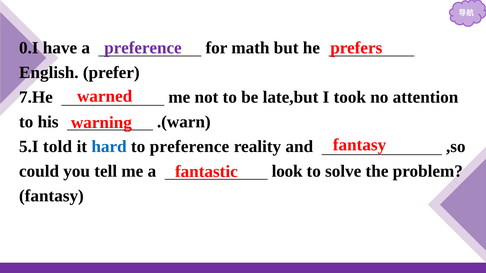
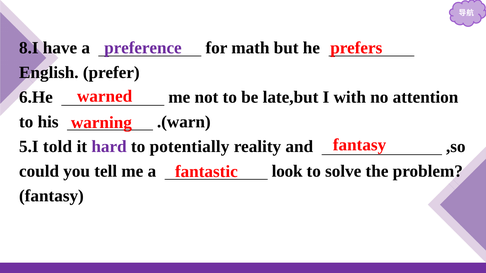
0.I: 0.I -> 8.I (29, 48)
7.He: 7.He -> 6.He (36, 97)
took: took -> with (350, 97)
hard colour: blue -> purple (109, 147)
to preference: preference -> potentially (189, 147)
